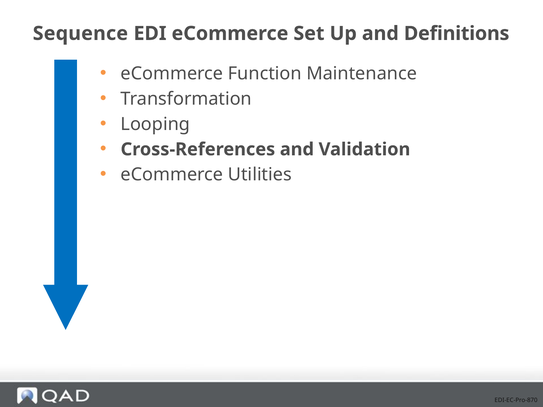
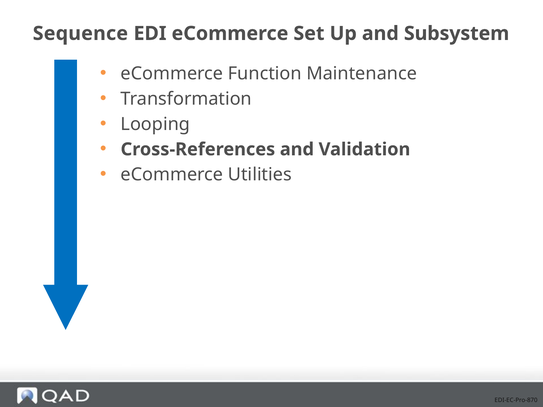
Definitions: Definitions -> Subsystem (457, 33)
